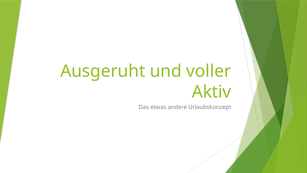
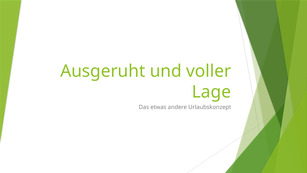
Aktiv: Aktiv -> Lage (212, 92)
